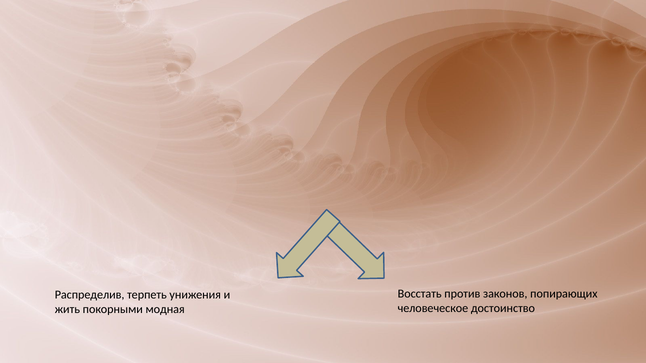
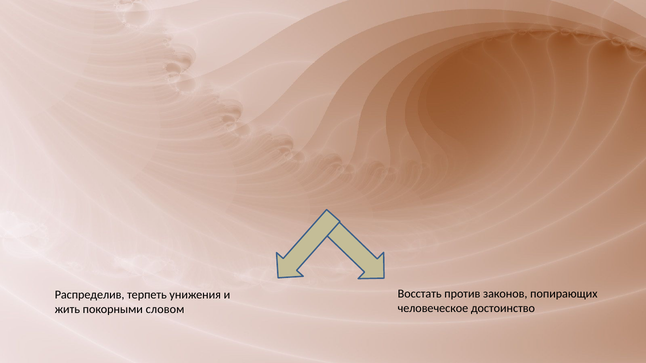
модная: модная -> словом (165, 310)
